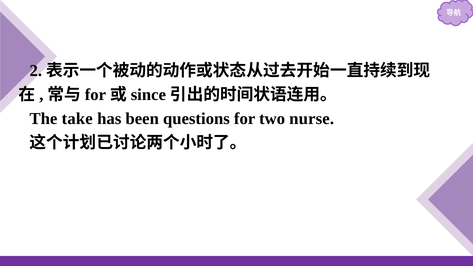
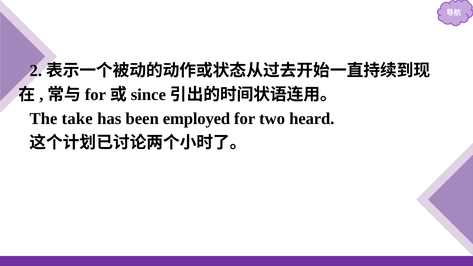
questions: questions -> employed (196, 119)
nurse: nurse -> heard (312, 119)
